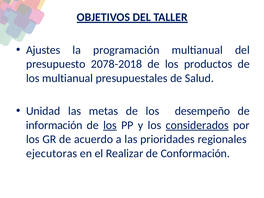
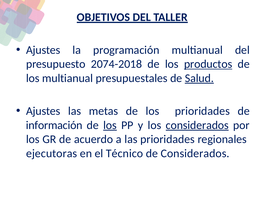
2078-2018: 2078-2018 -> 2074-2018 (116, 64)
productos underline: none -> present (208, 64)
Salud underline: none -> present (199, 78)
Unidad: Unidad -> Ajustes (43, 111)
los desempeño: desempeño -> prioridades (202, 111)
Realizar: Realizar -> Técnico (124, 153)
de Conformación: Conformación -> Considerados (195, 153)
